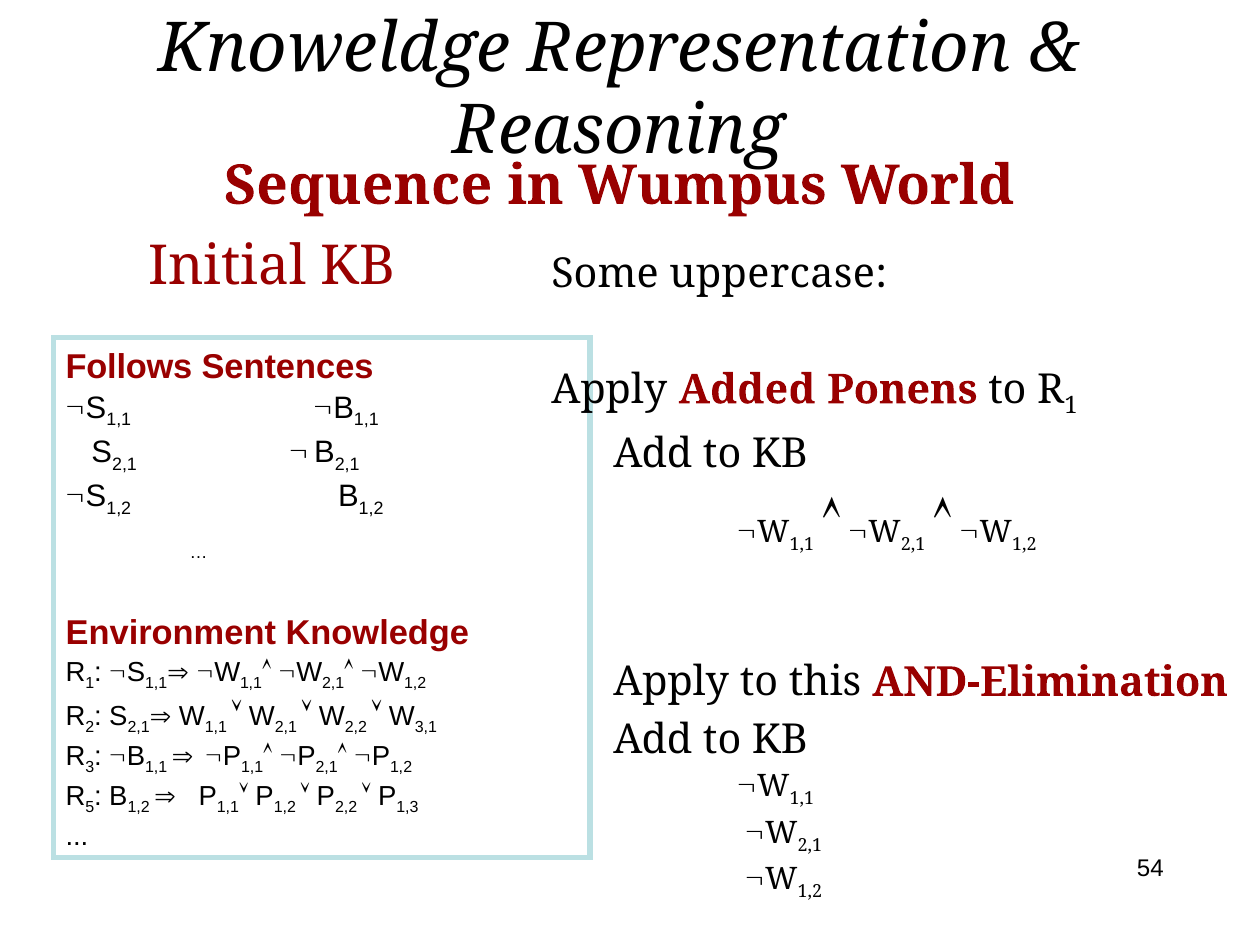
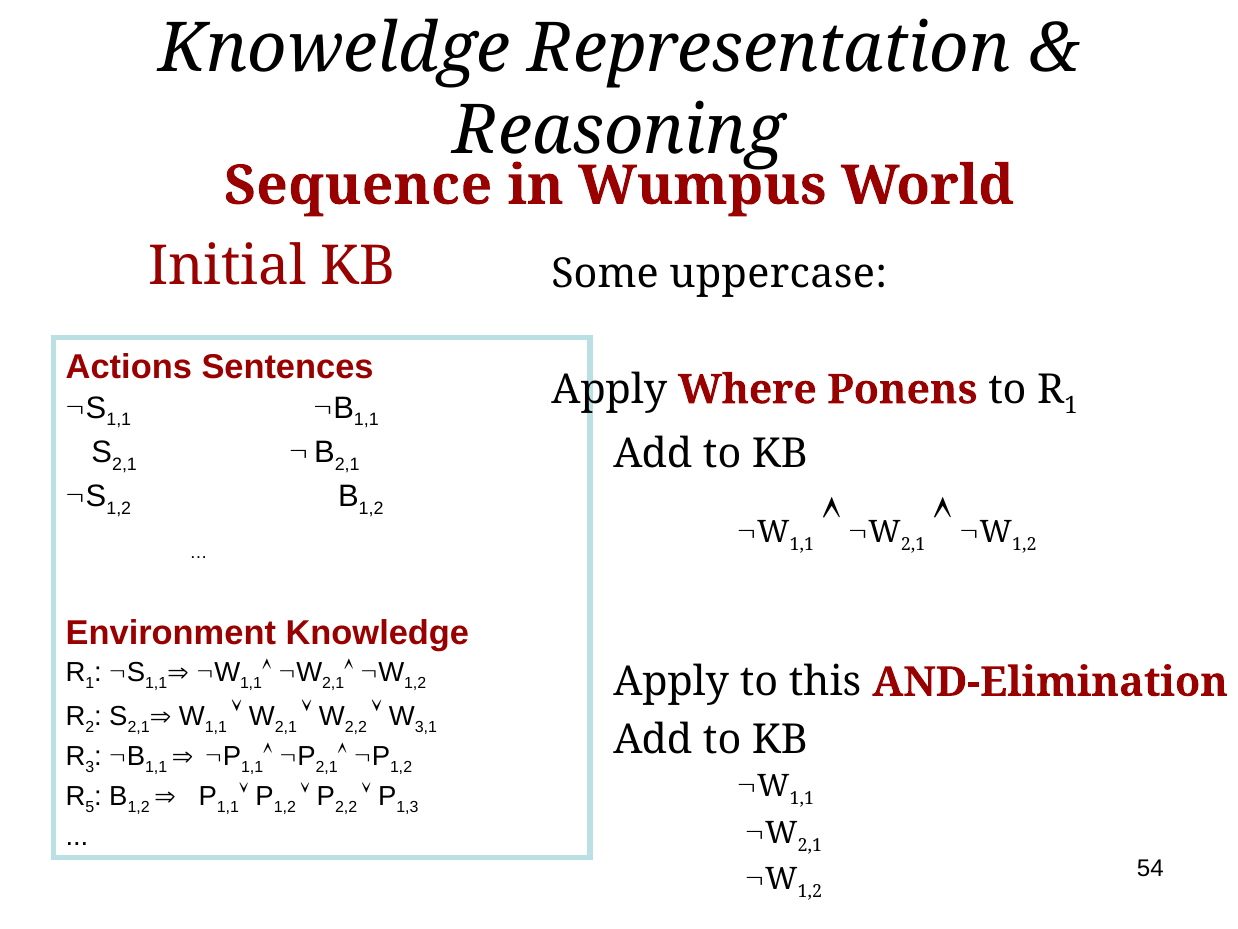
Follows: Follows -> Actions (129, 367)
Added: Added -> Where (747, 390)
